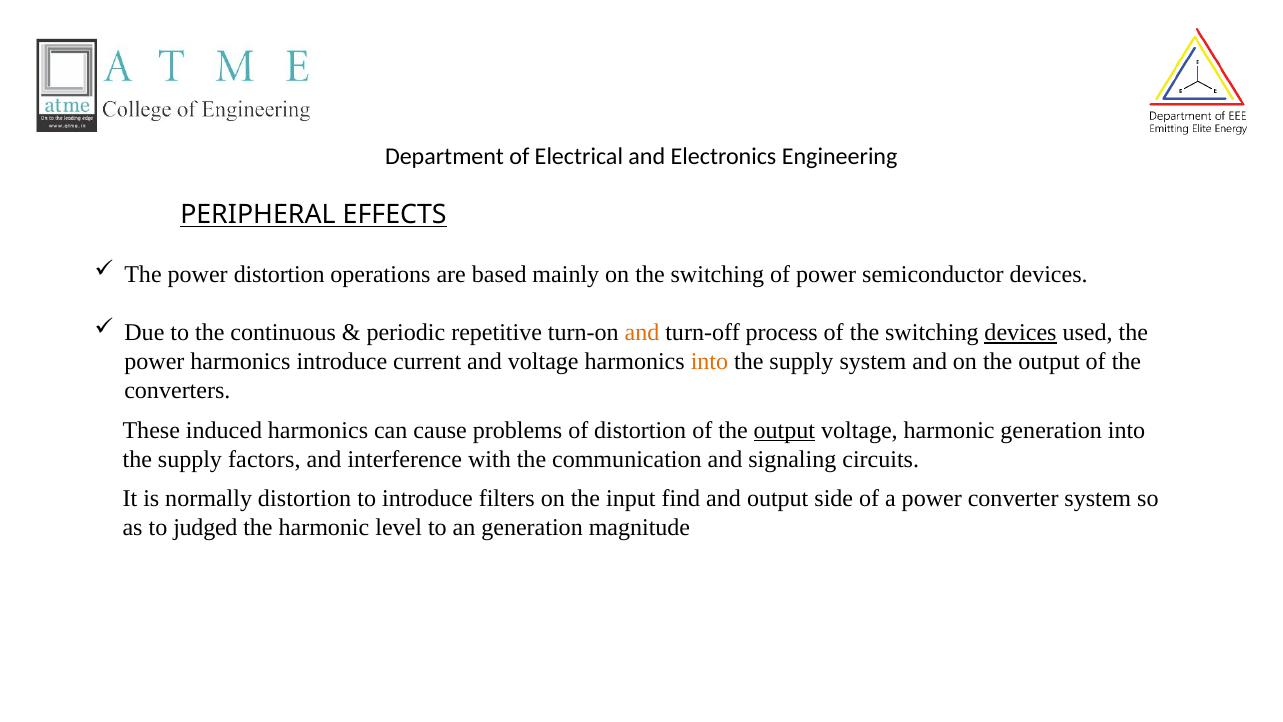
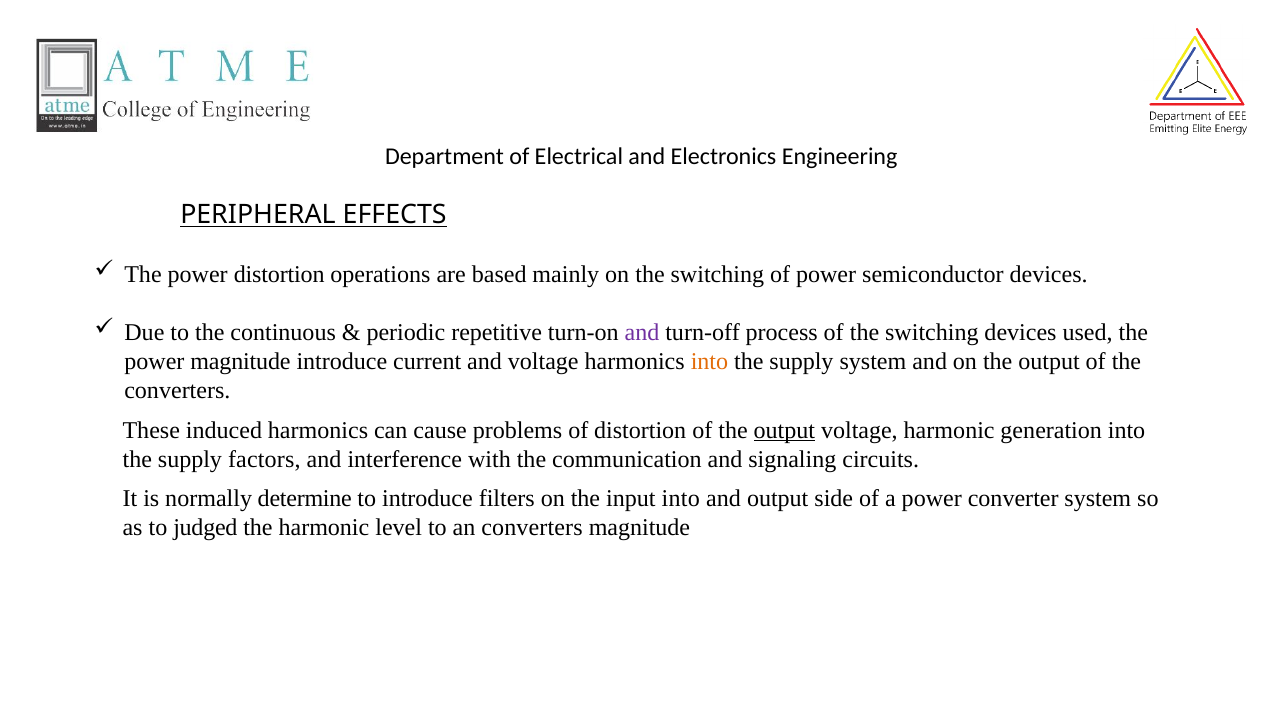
and colour: orange -> purple (642, 333)
devices underline: present -> none (1021, 333)
power harmonics: harmonics -> magnitude (241, 361)
normally distortion: distortion -> determine (305, 498)
input find: find -> into (681, 498)
an generation: generation -> converters (532, 527)
